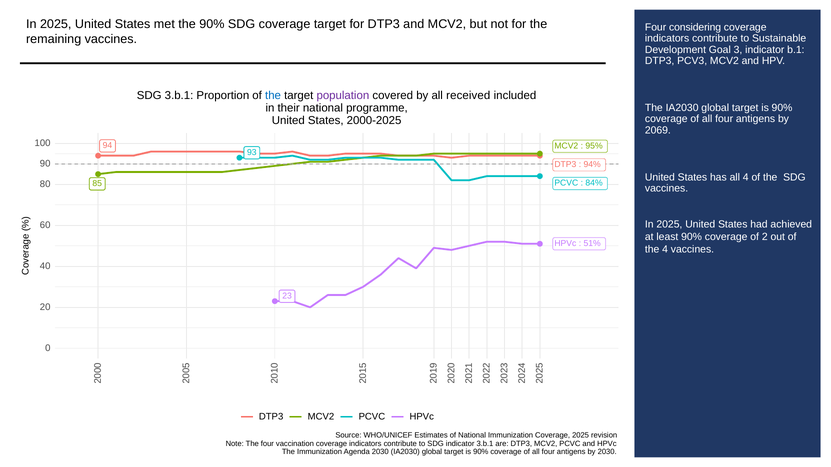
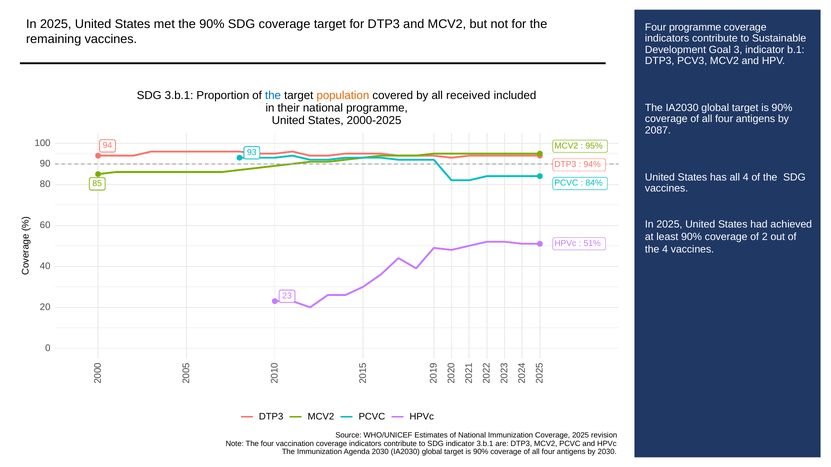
Four considering: considering -> programme (695, 27)
population colour: purple -> orange (343, 96)
2069: 2069 -> 2087 (658, 130)
